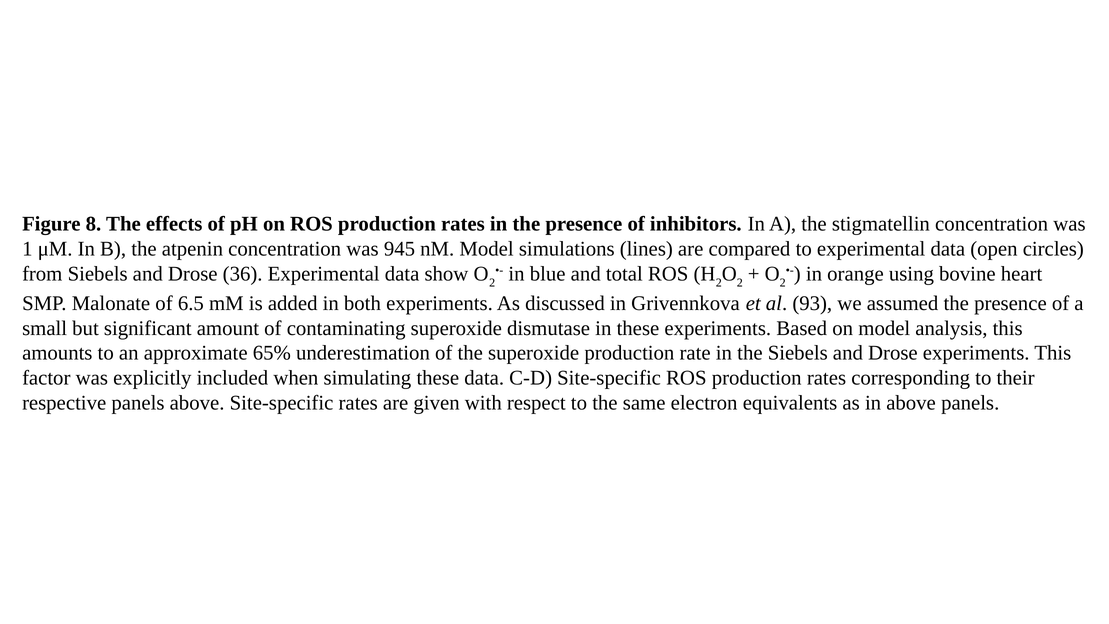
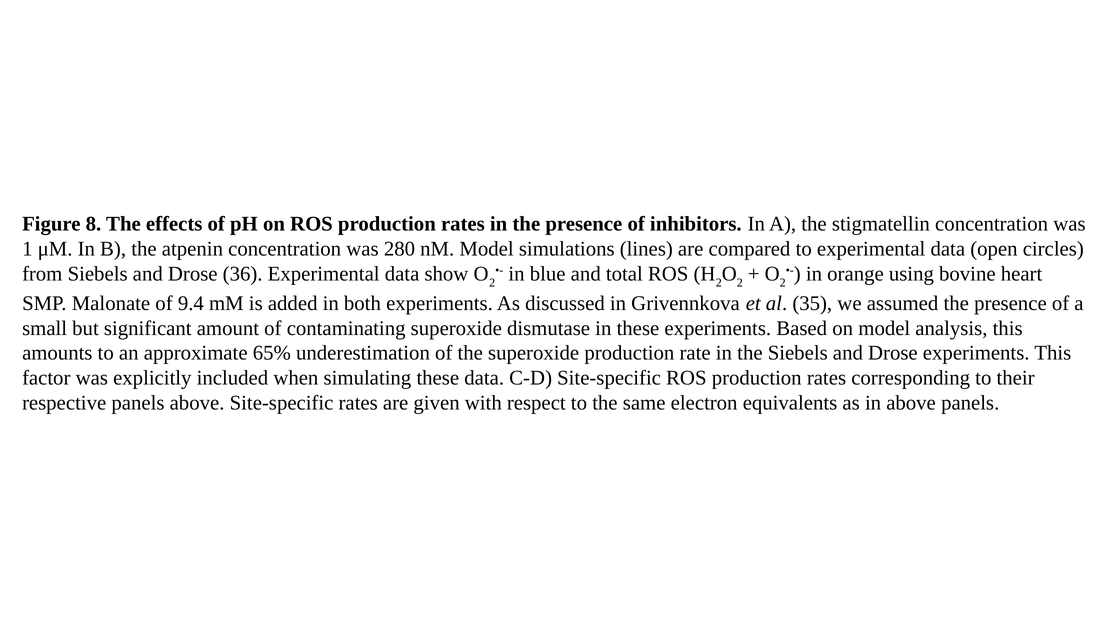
945: 945 -> 280 (399, 249)
6.5: 6.5 -> 9.4 (191, 303)
93: 93 -> 35 (812, 303)
